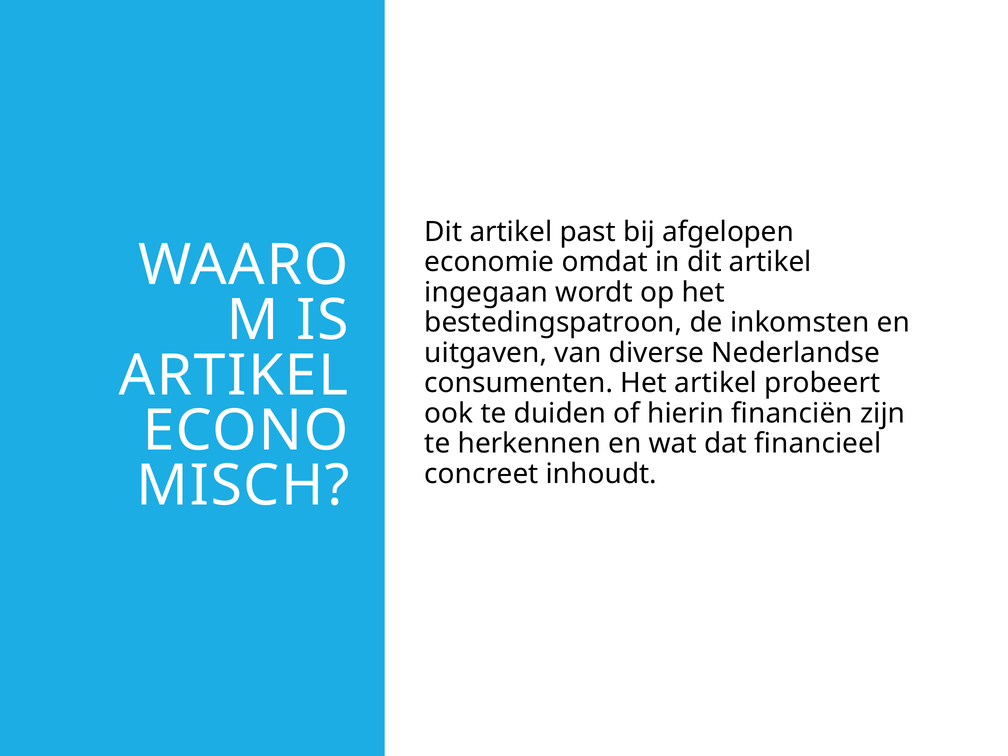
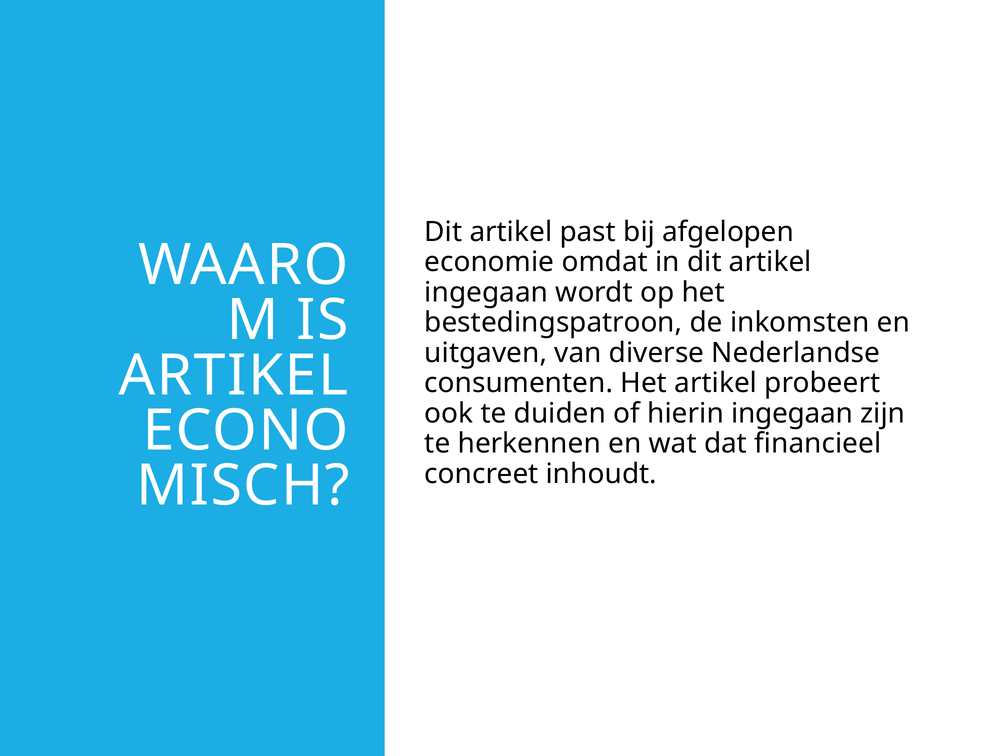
hierin financiën: financiën -> ingegaan (792, 413)
